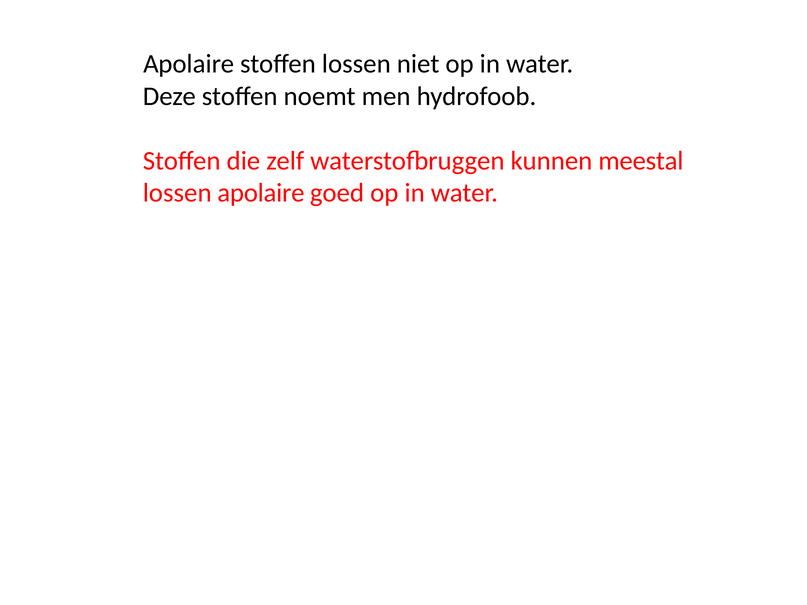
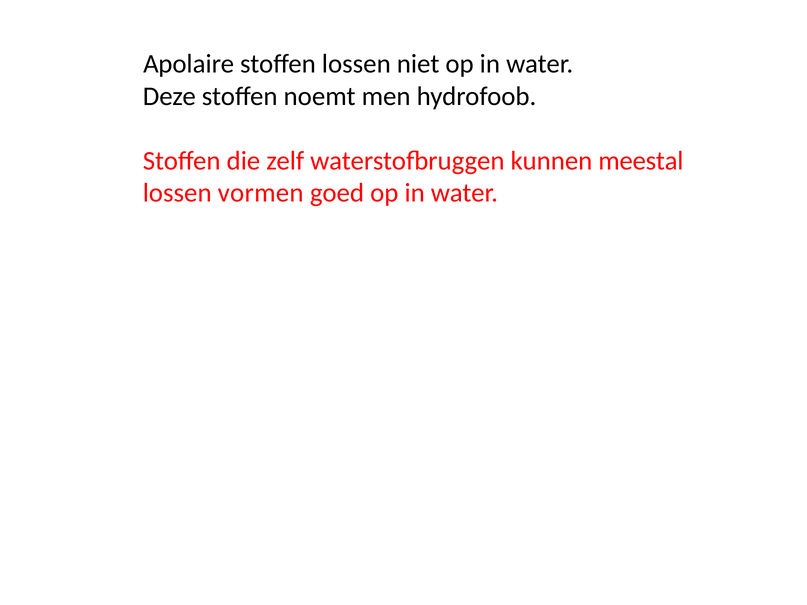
lossen apolaire: apolaire -> vormen (261, 193)
